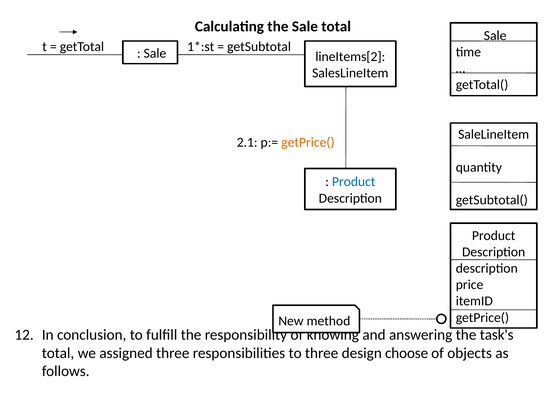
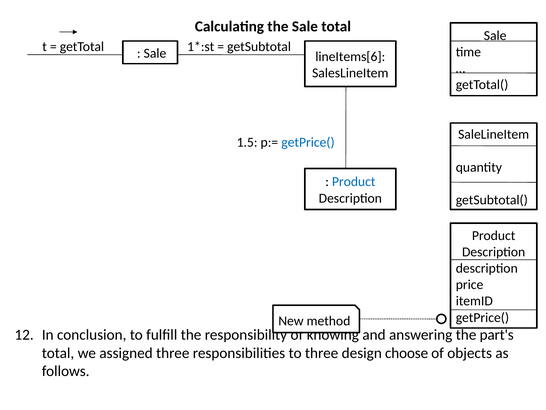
lineItems[2: lineItems[2 -> lineItems[6 (350, 56)
2.1: 2.1 -> 1.5 (247, 142)
getPrice( colour: orange -> blue (308, 142)
task's: task's -> part's (497, 334)
